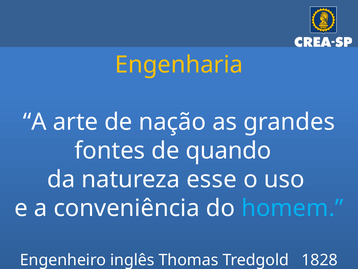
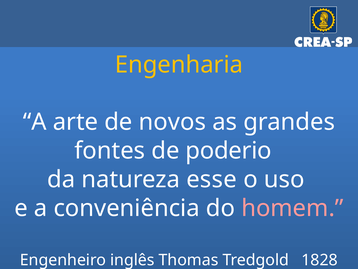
nação: nação -> novos (172, 122)
quando: quando -> poderio (229, 151)
homem colour: light blue -> pink (292, 208)
